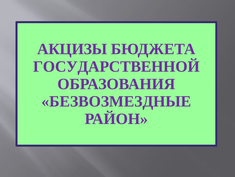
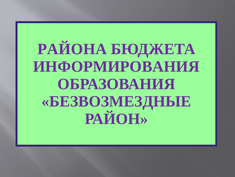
АКЦИЗЫ: АКЦИЗЫ -> РАЙОНА (72, 49)
ГОСУДАРСТВЕННОЙ: ГОСУДАРСТВЕННОЙ -> ИНФОРМИРОВАНИЯ (116, 66)
